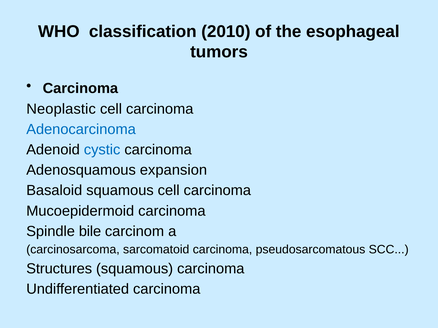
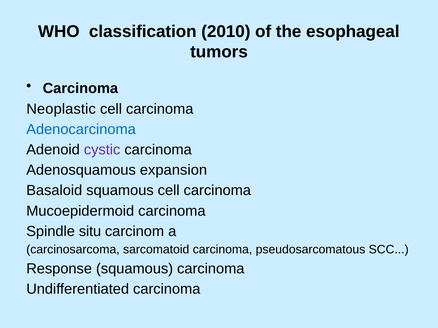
cystic colour: blue -> purple (102, 150)
bile: bile -> situ (90, 232)
Structures: Structures -> Response (59, 269)
